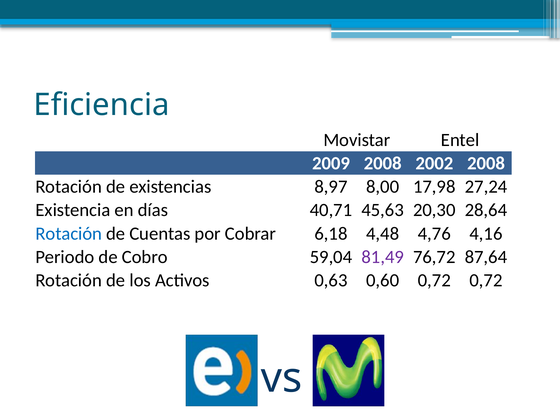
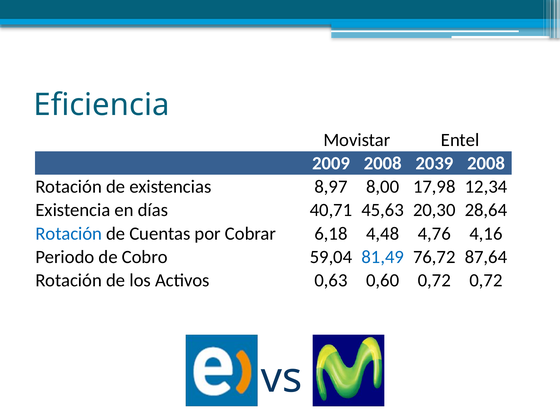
2002: 2002 -> 2039 (434, 163)
27,24: 27,24 -> 12,34 (486, 187)
81,49 colour: purple -> blue (383, 257)
